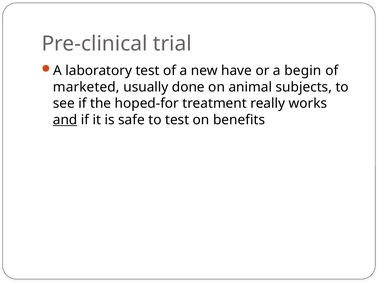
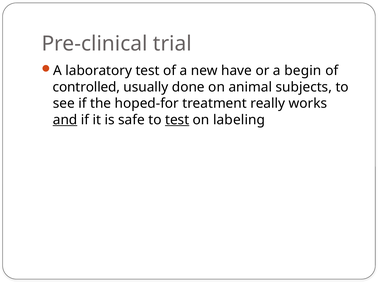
marketed: marketed -> controlled (86, 87)
test underline: none -> present (177, 120)
benefits: benefits -> labeling (239, 120)
